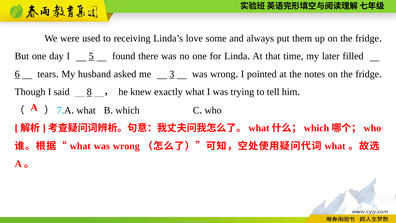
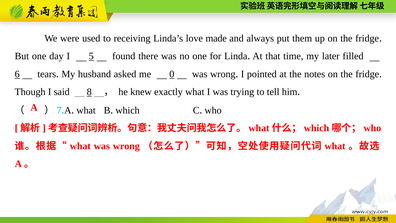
some: some -> made (216, 38)
3: 3 -> 0 (172, 74)
